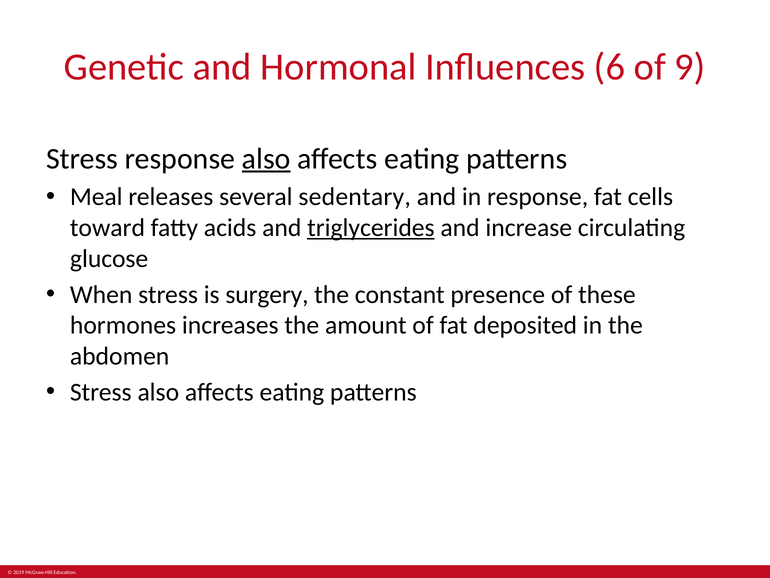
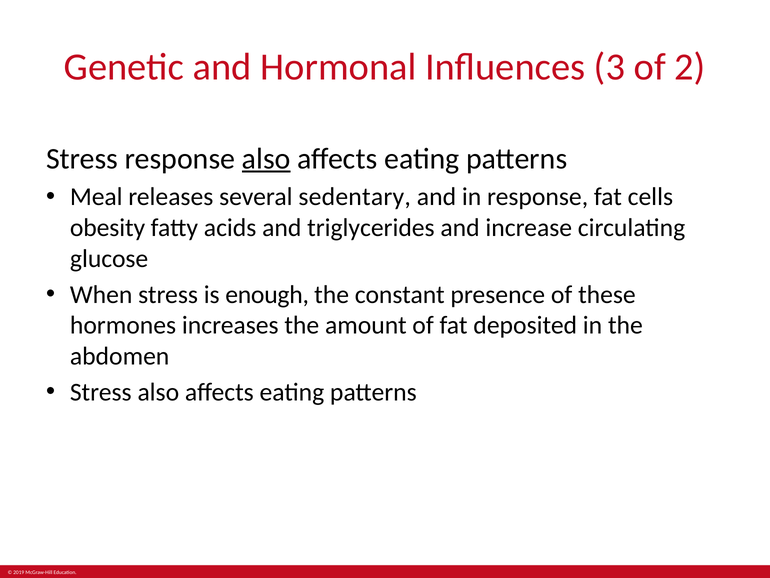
6: 6 -> 3 (609, 67)
9: 9 -> 2 (690, 67)
toward: toward -> obesity (108, 228)
triglycerides underline: present -> none (371, 228)
surgery: surgery -> enough (267, 294)
